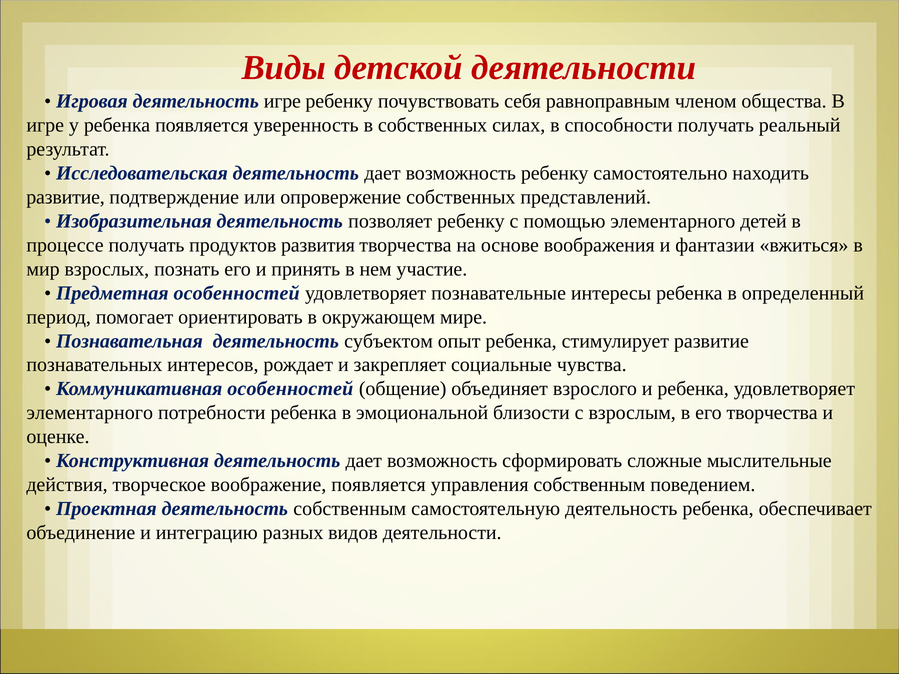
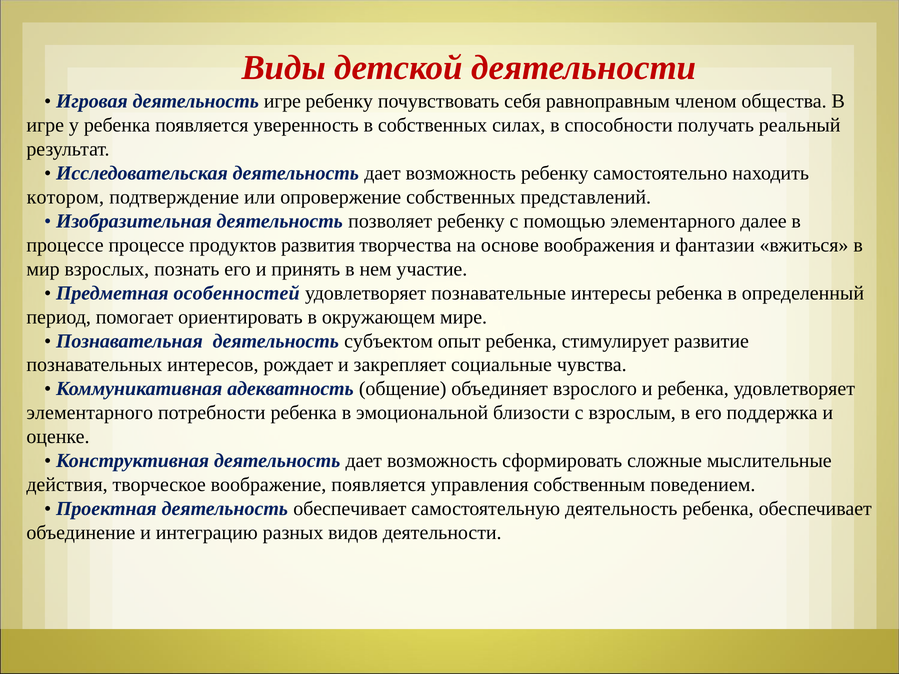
развитие: развитие -> котором (65, 197)
детей: детей -> далее (763, 221)
процессе получать: получать -> процессе (146, 245)
Коммуникативная особенностей: особенностей -> адекватность (290, 389)
его творчества: творчества -> поддержка (772, 413)
деятельность собственным: собственным -> обеспечивает (350, 509)
